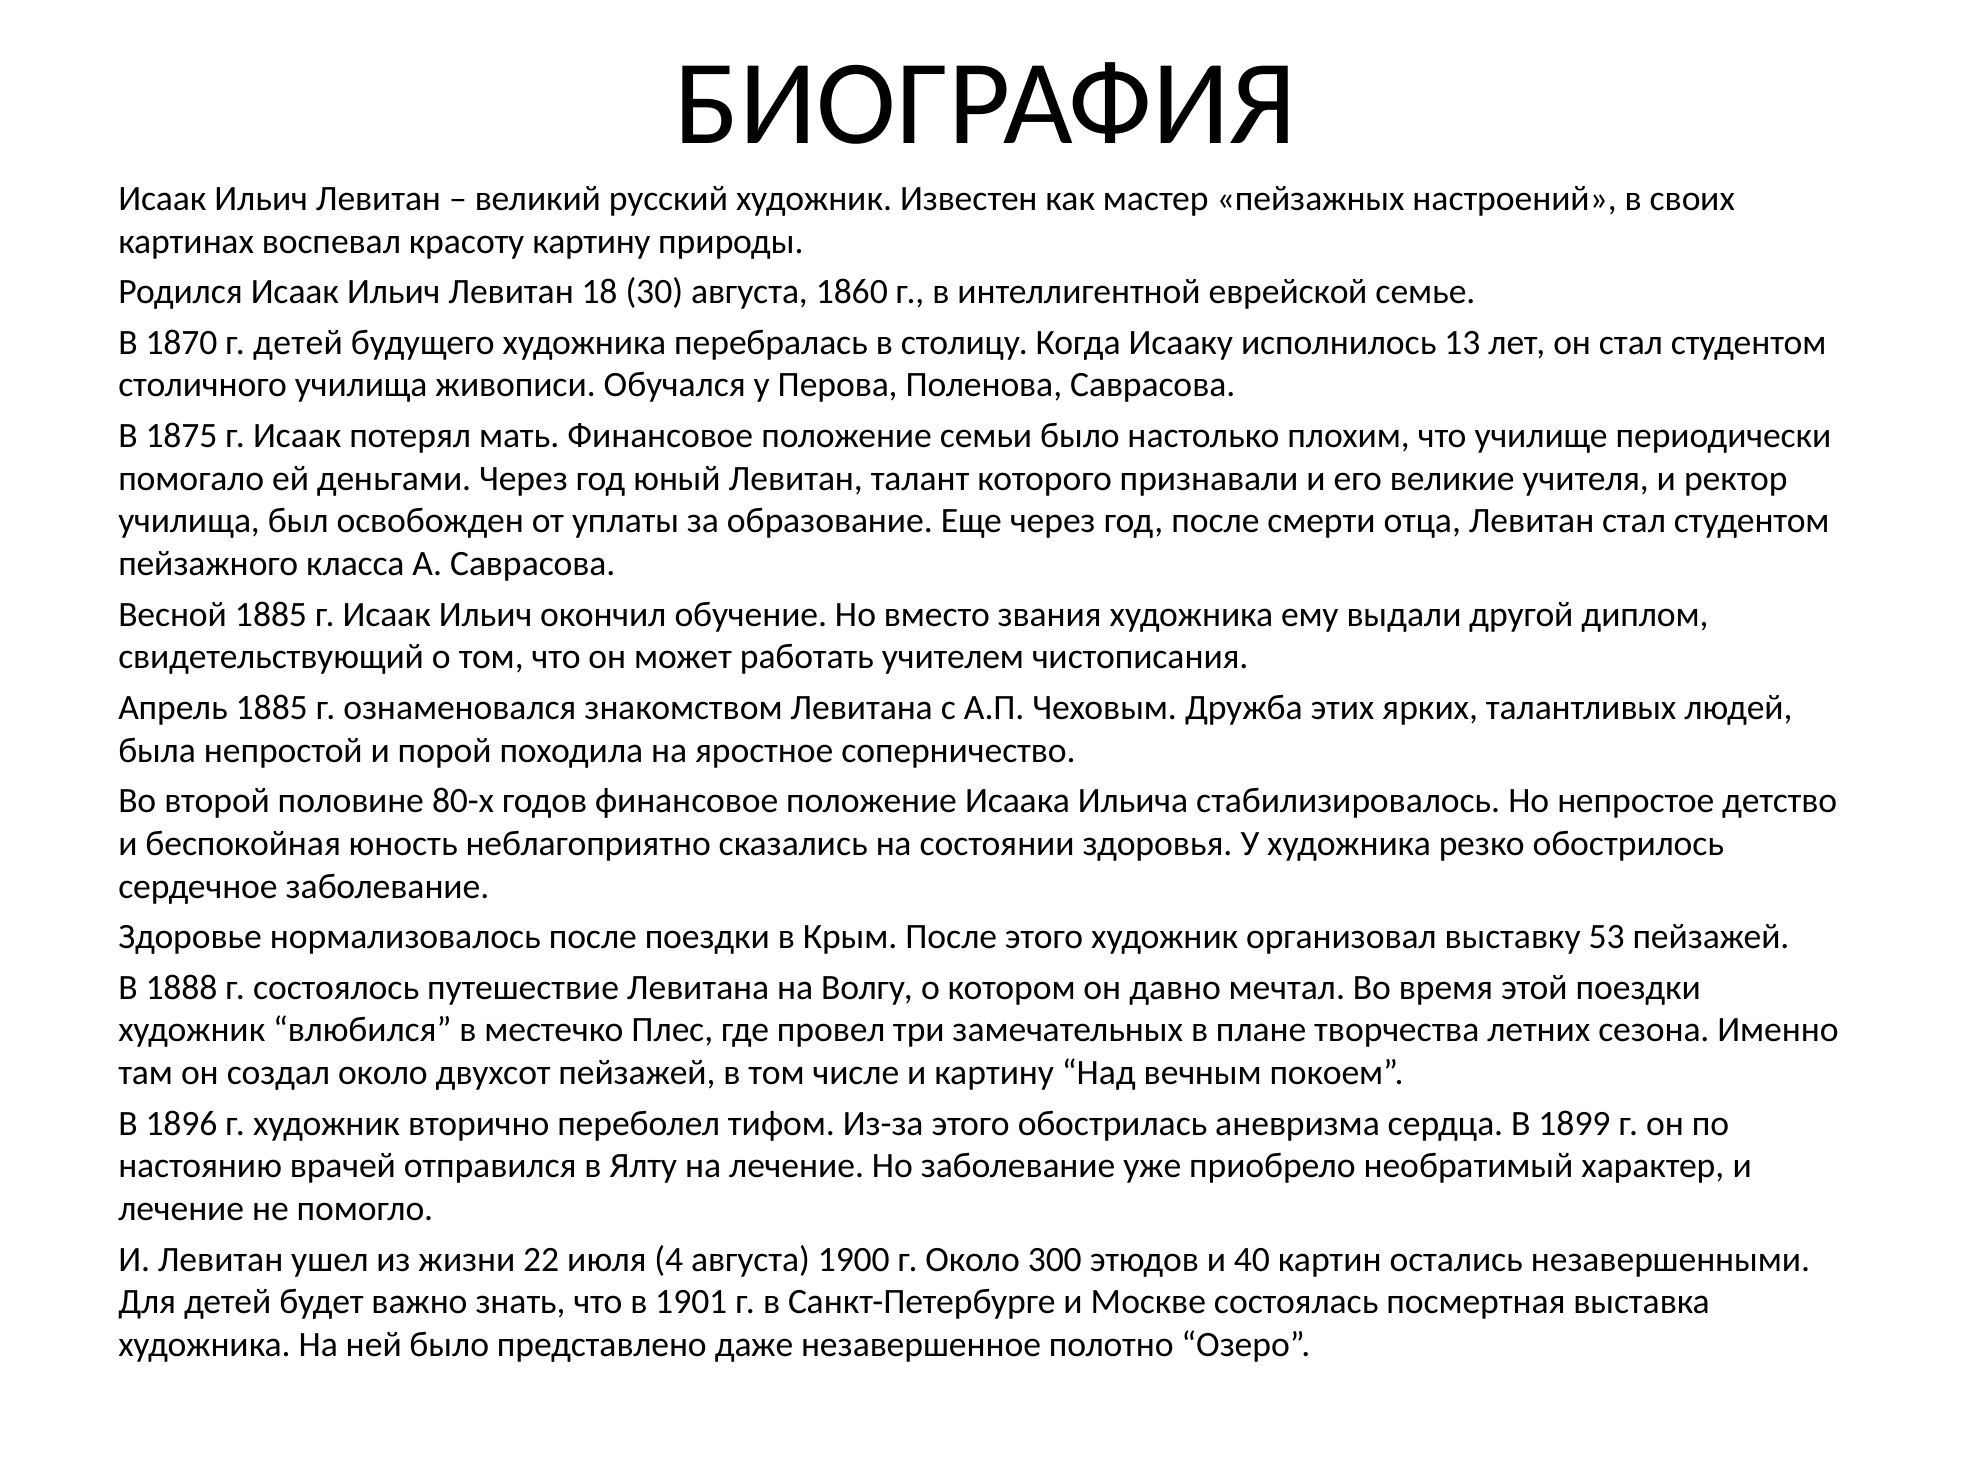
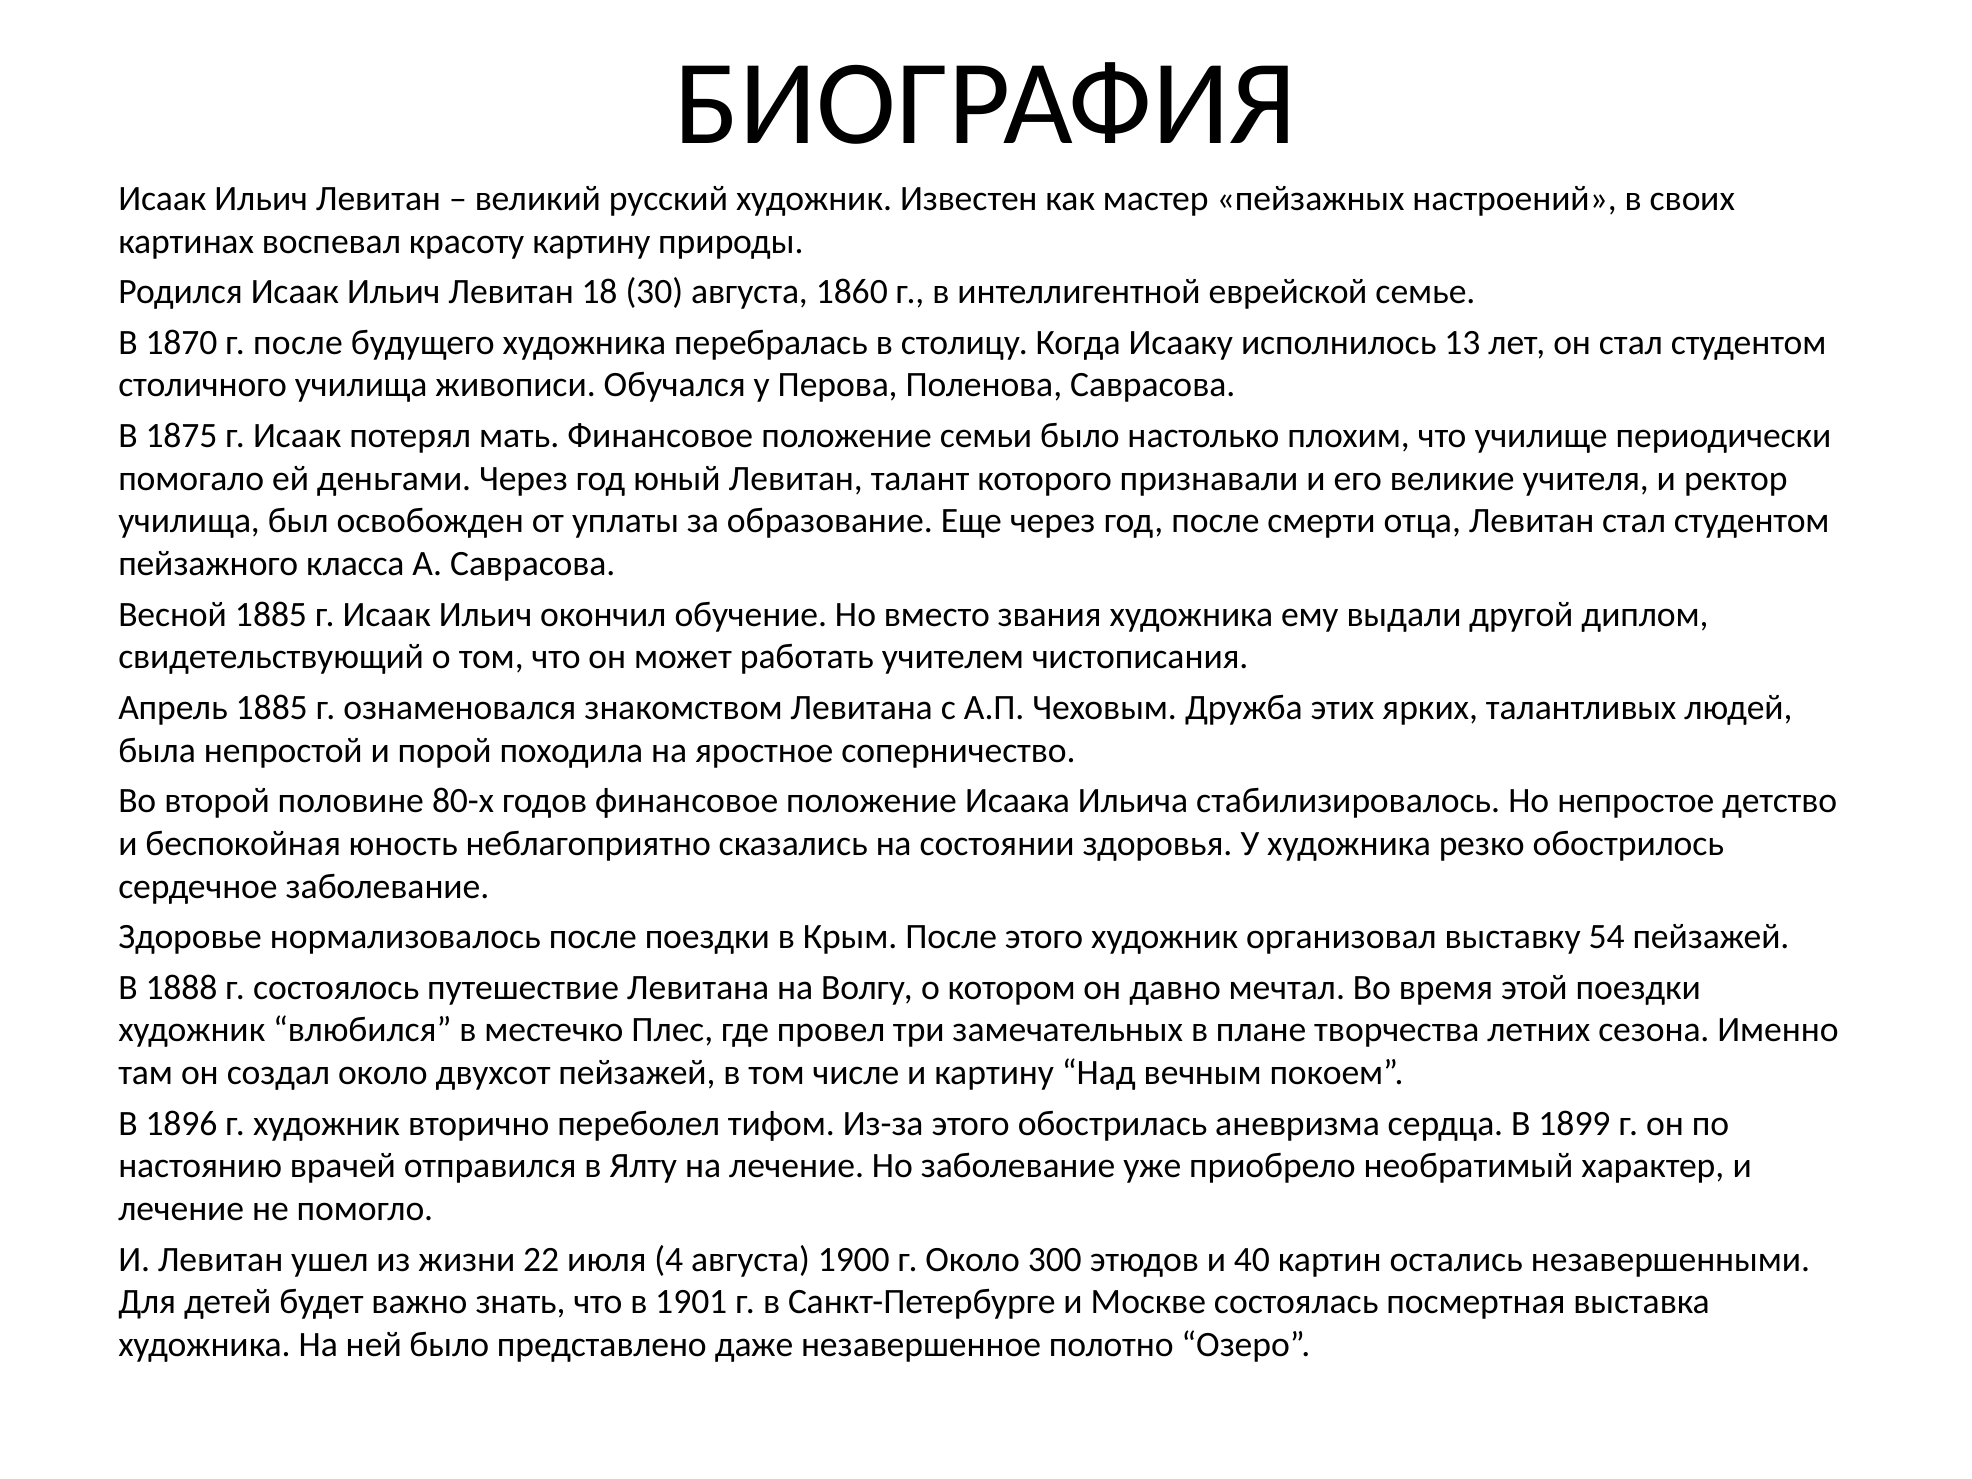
г детей: детей -> после (298, 342)
53: 53 -> 54 (1607, 937)
